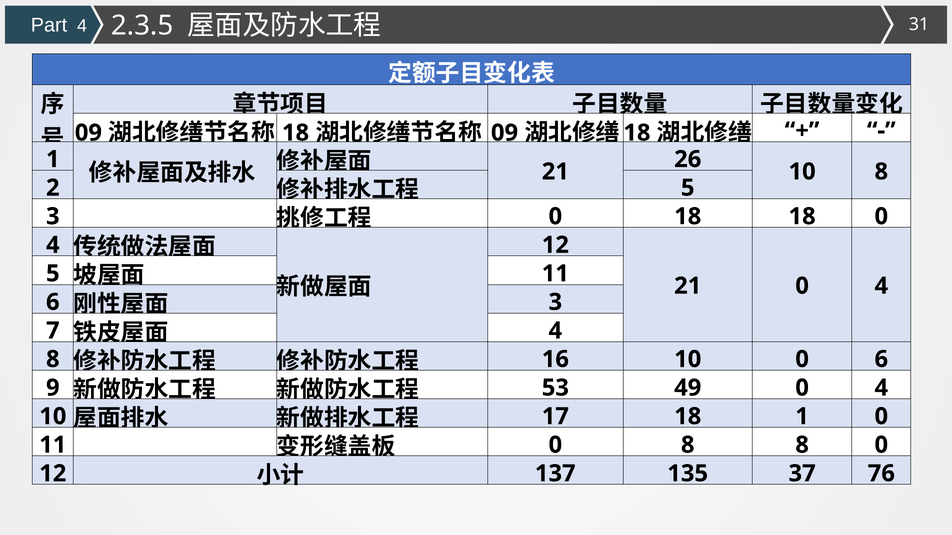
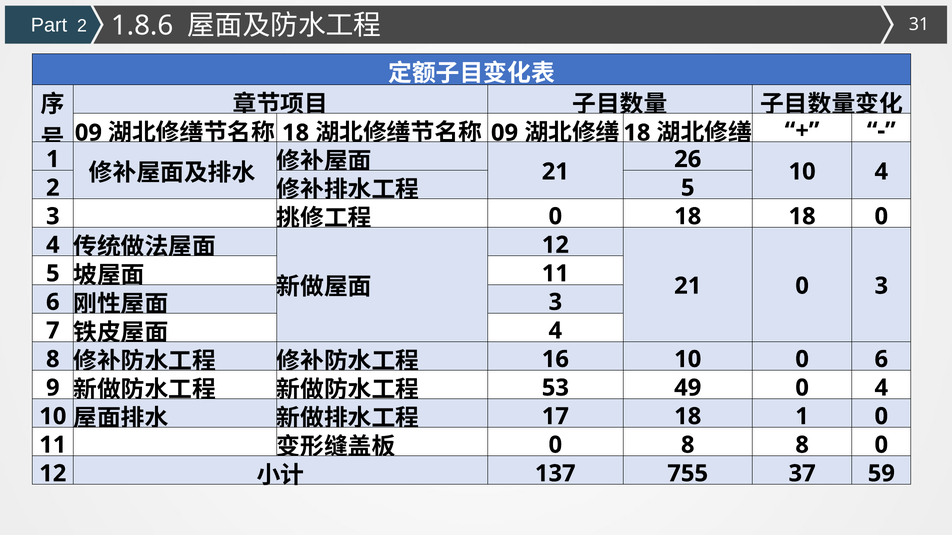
Part 4: 4 -> 2 (82, 26)
2.3.5: 2.3.5 -> 1.8.6 (142, 26)
10 8: 8 -> 4 (881, 172)
21 0 4: 4 -> 3 (881, 286)
135: 135 -> 755 (688, 474)
76: 76 -> 59 (881, 474)
